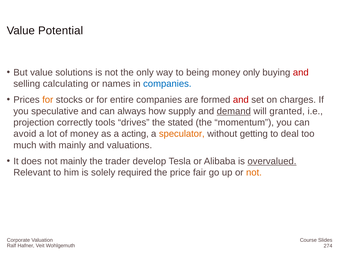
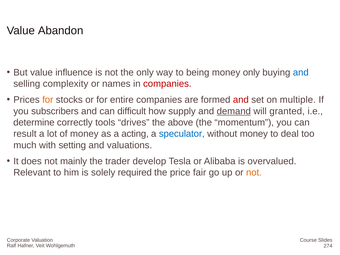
Potential: Potential -> Abandon (61, 31)
solutions: solutions -> influence (74, 72)
and colour: red -> blue (301, 72)
calculating: calculating -> complexity (66, 84)
companies colour: blue -> red (167, 84)
charges: charges -> multiple (298, 100)
speculative: speculative -> subscribers (55, 111)
always: always -> difficult (132, 111)
projection: projection -> determine (34, 123)
stated: stated -> above (180, 123)
avoid: avoid -> result (25, 134)
speculator colour: orange -> blue (182, 134)
without getting: getting -> money (254, 134)
with mainly: mainly -> setting (72, 145)
overvalued underline: present -> none (272, 161)
